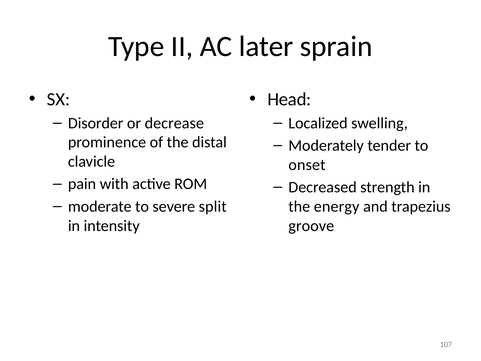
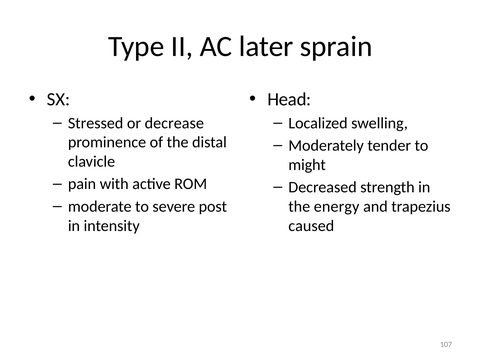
Disorder: Disorder -> Stressed (96, 123)
onset: onset -> might (307, 165)
split: split -> post (213, 206)
groove: groove -> caused (311, 226)
